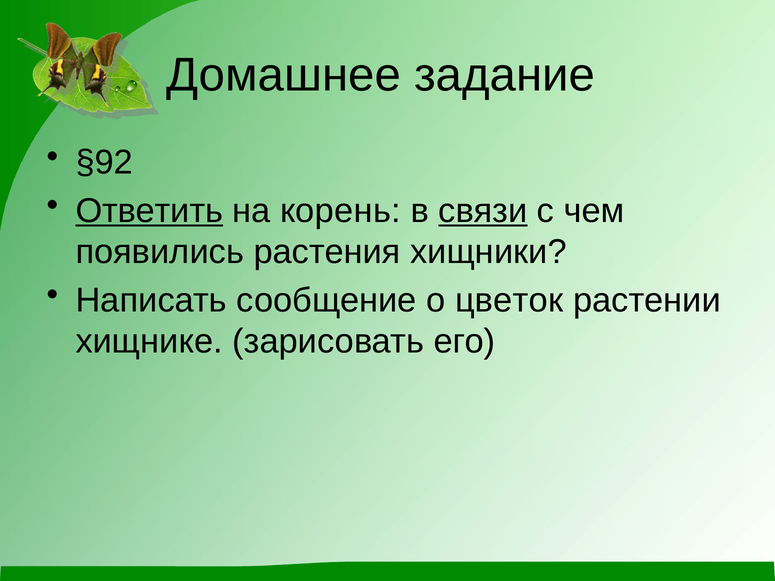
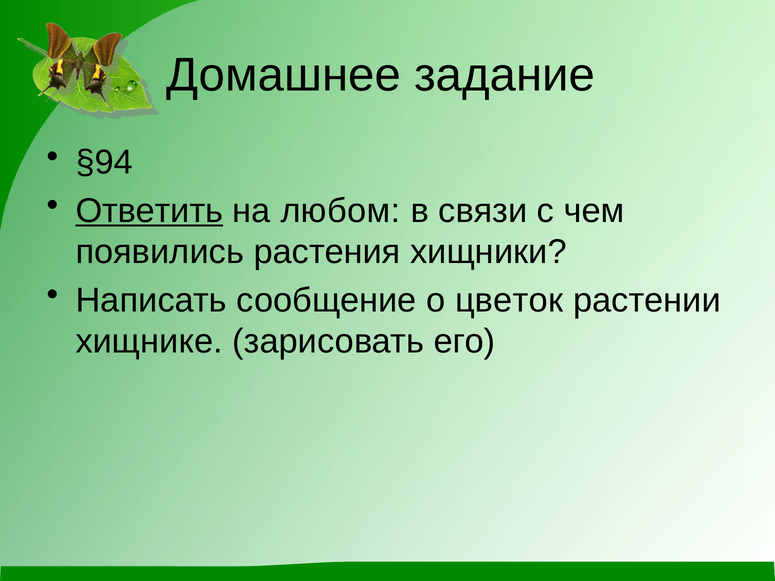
§92: §92 -> §94 (104, 163)
корень: корень -> любом (340, 211)
связи underline: present -> none (483, 211)
